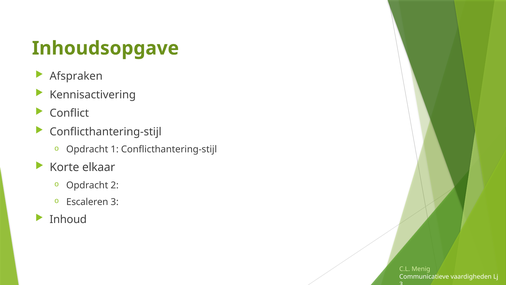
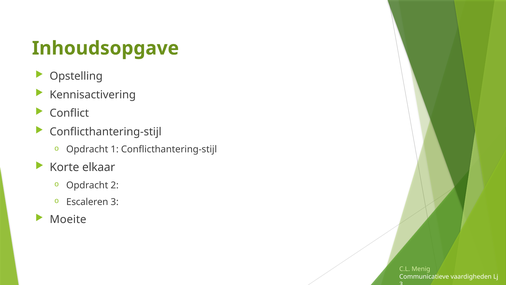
Afspraken: Afspraken -> Opstelling (76, 76)
Inhoud: Inhoud -> Moeite (68, 219)
